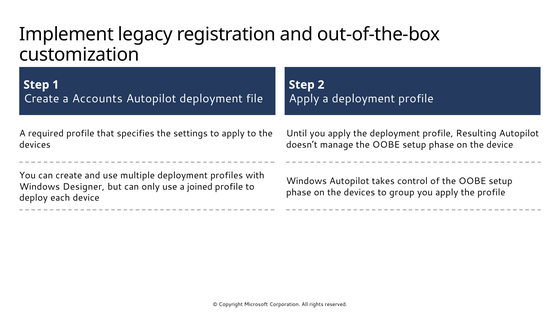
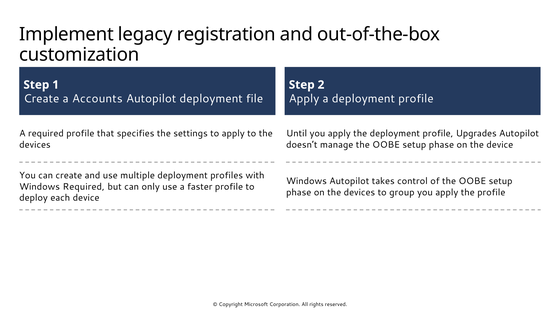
Resulting: Resulting -> Upgrades (476, 134)
Windows Designer: Designer -> Required (84, 187)
joined: joined -> faster (200, 187)
